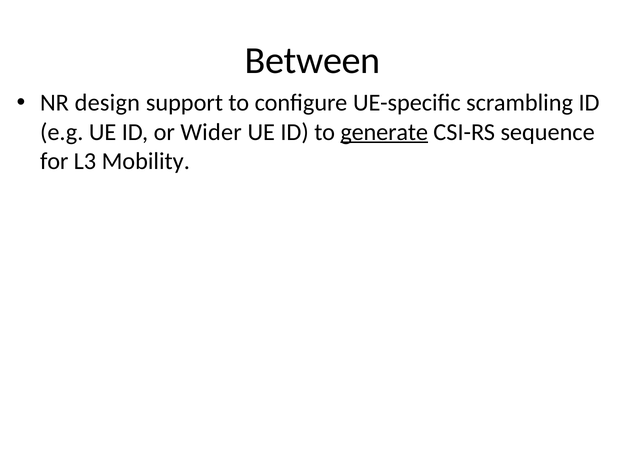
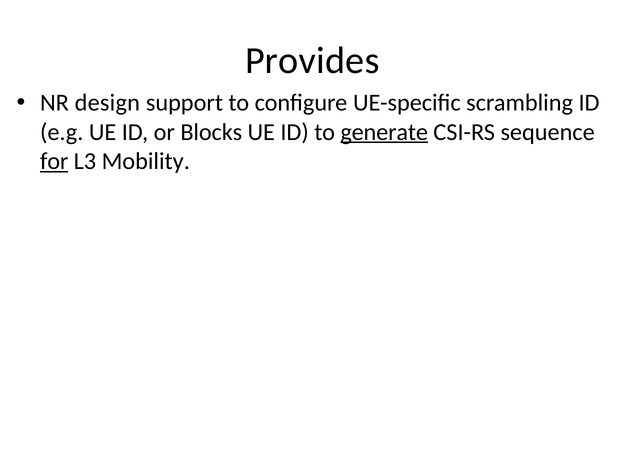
Between: Between -> Provides (312, 61)
Wider: Wider -> Blocks (211, 132)
for underline: none -> present (54, 161)
